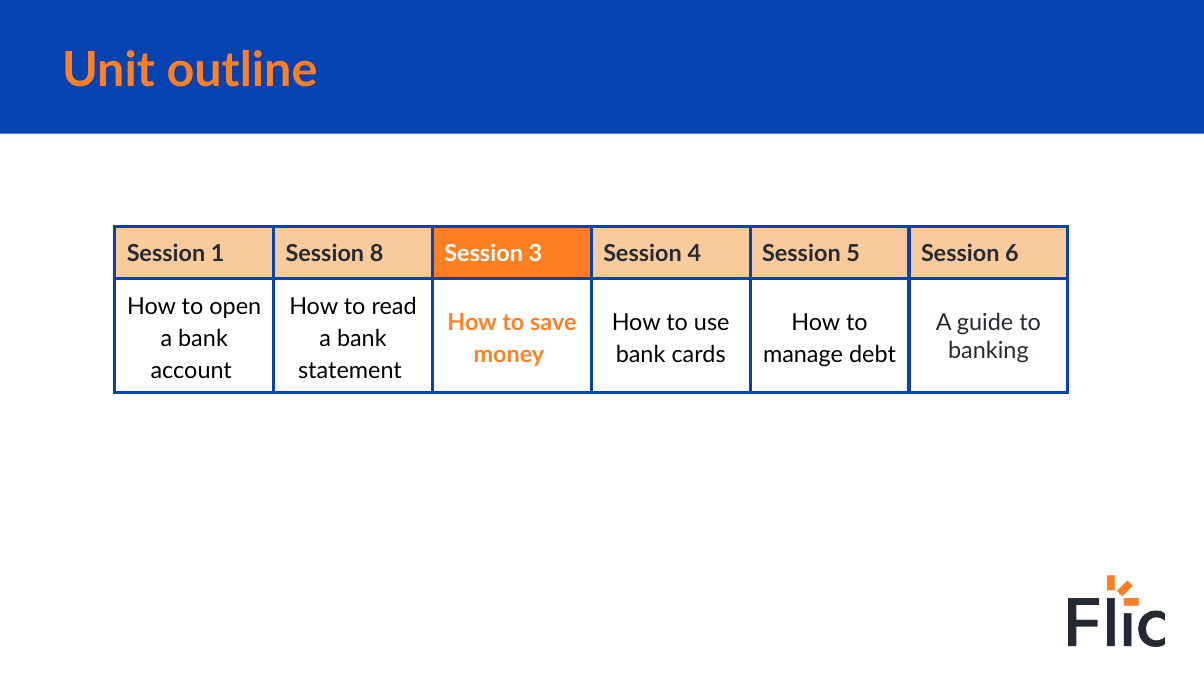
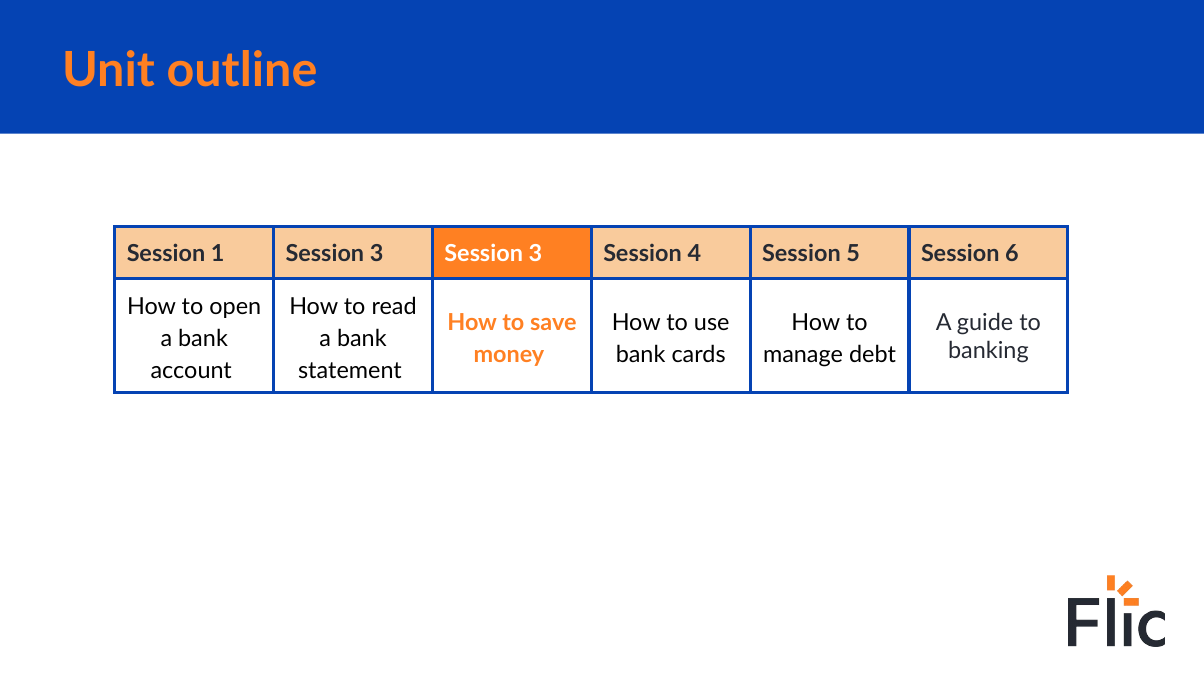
1 Session 8: 8 -> 3 (377, 254)
